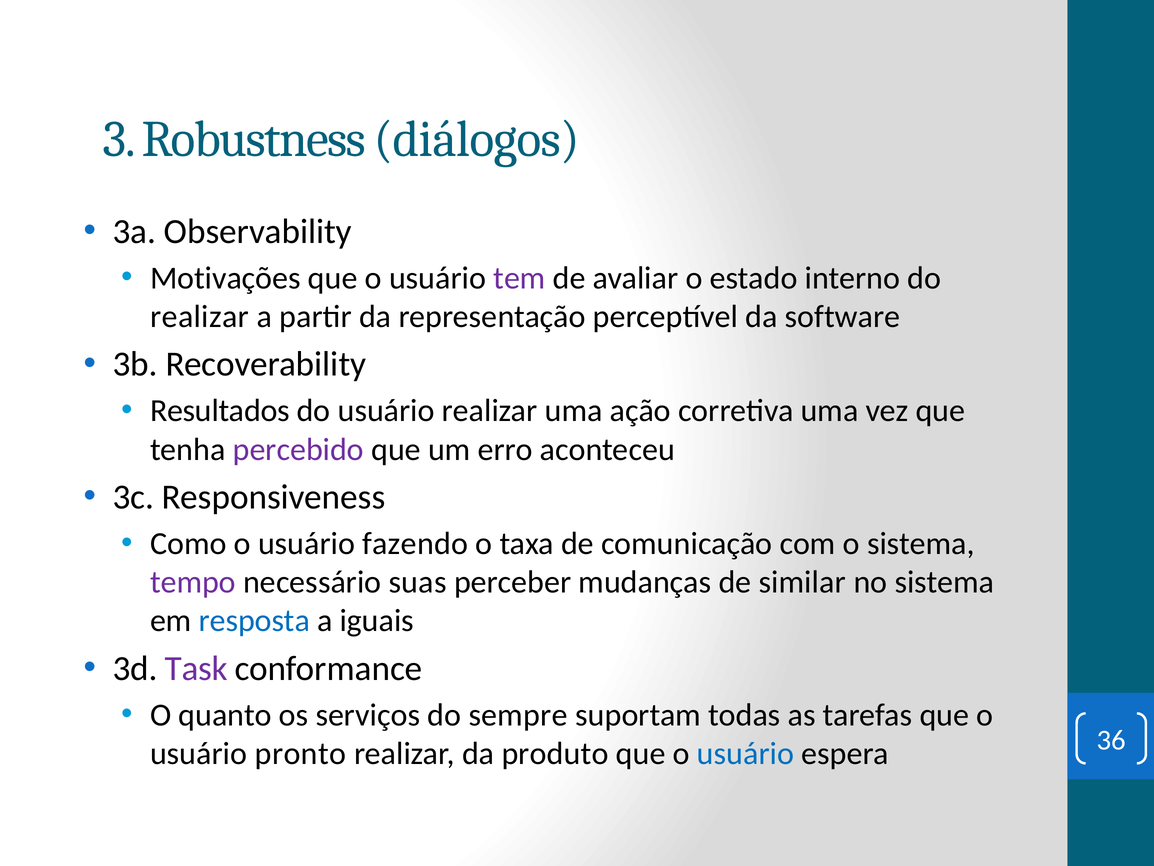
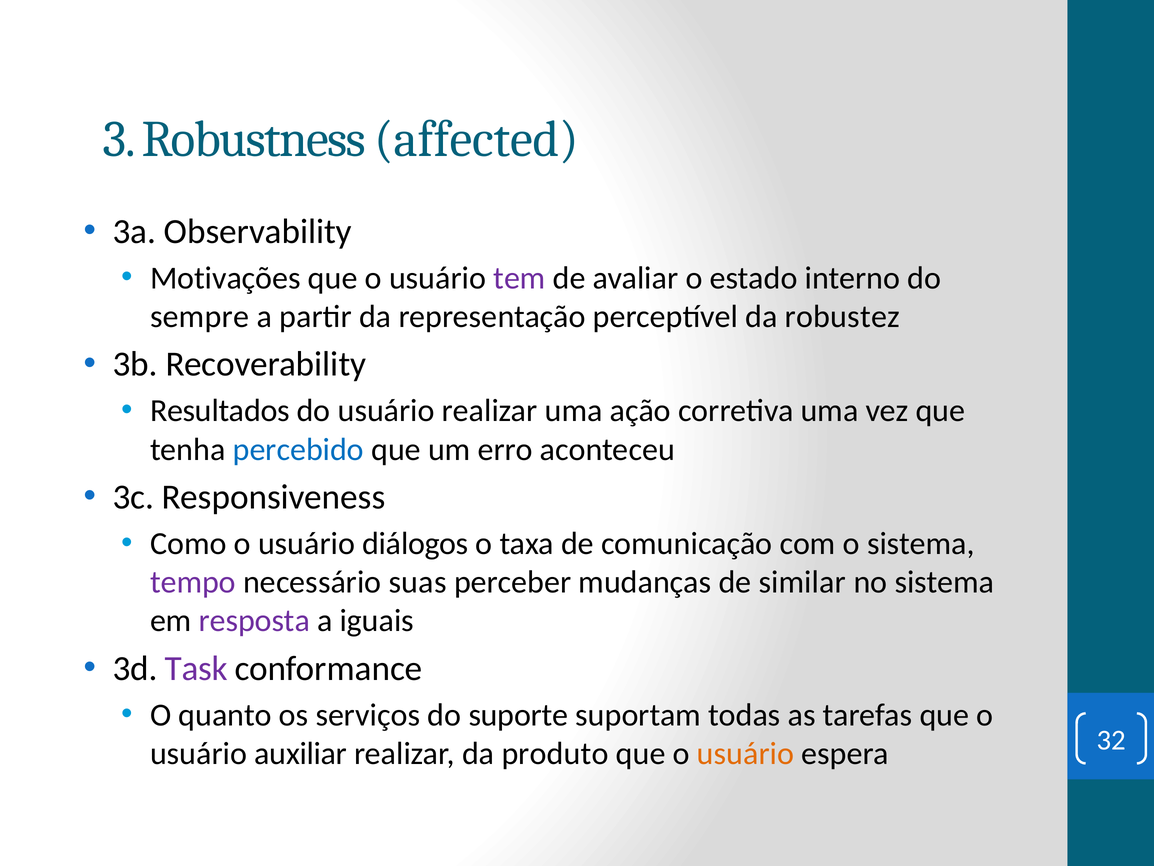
diálogos: diálogos -> affected (477, 139)
realizar: realizar -> sempre (200, 316)
software: software -> robustez (842, 316)
percebido colour: purple -> blue (298, 449)
fazendo: fazendo -> diálogos (415, 543)
resposta colour: blue -> purple (254, 620)
sempre: sempre -> suporte (518, 715)
pronto: pronto -> auxiliar (301, 753)
usuário colour: blue -> orange (746, 753)
36: 36 -> 32 (1111, 740)
